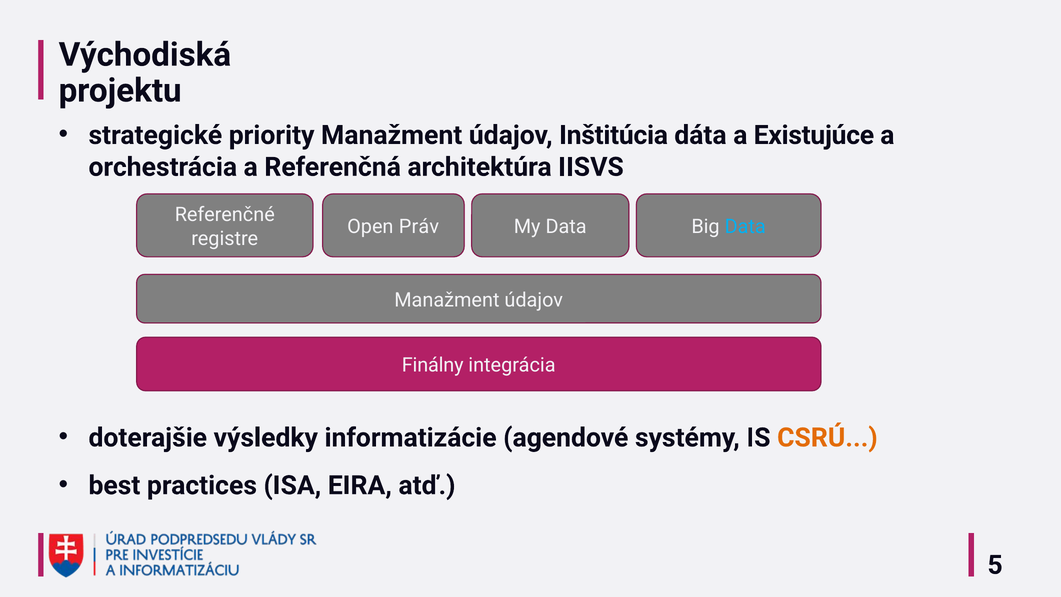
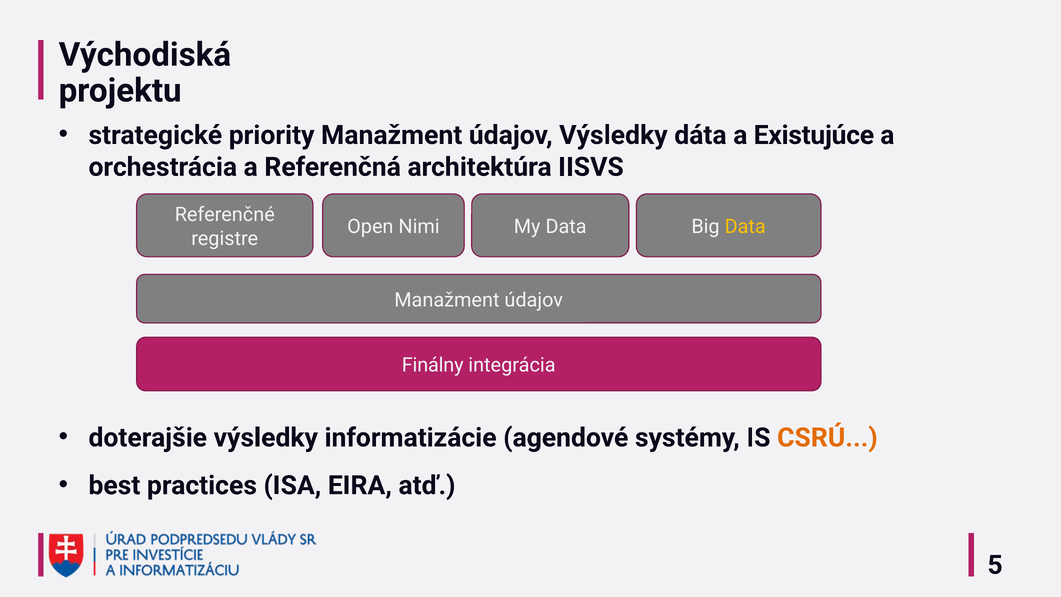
údajov Inštitúcia: Inštitúcia -> Výsledky (613, 135)
Práv: Práv -> Nimi (419, 227)
Data colour: light blue -> yellow (745, 227)
